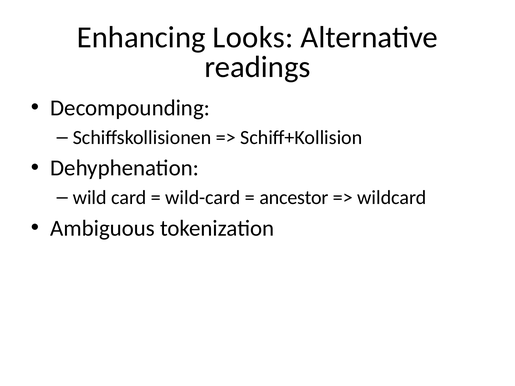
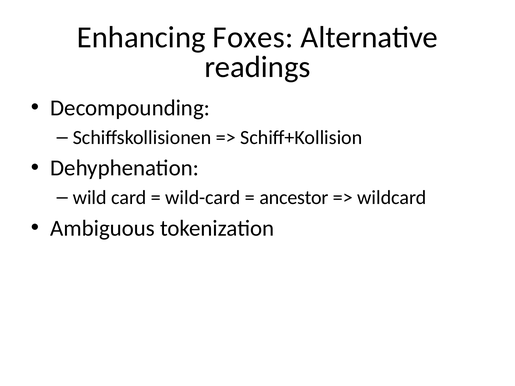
Looks: Looks -> Foxes (253, 37)
